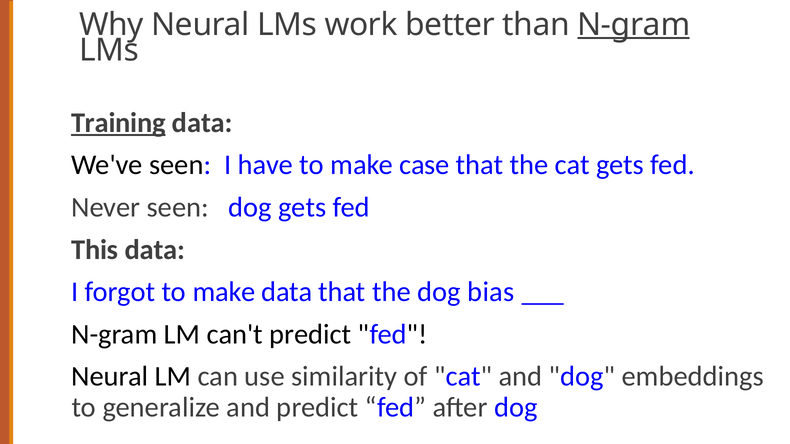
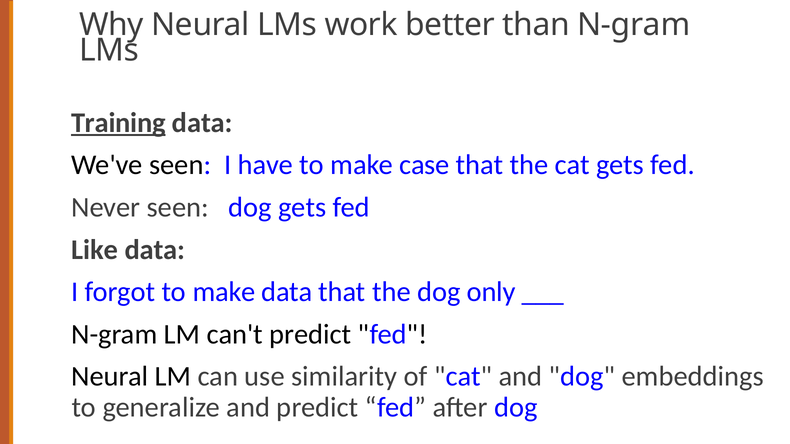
N-gram underline: present -> none (634, 25)
This: This -> Like (95, 250)
bias: bias -> only (491, 292)
